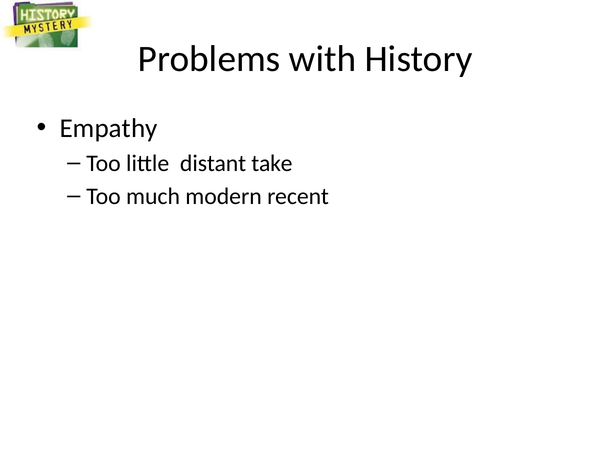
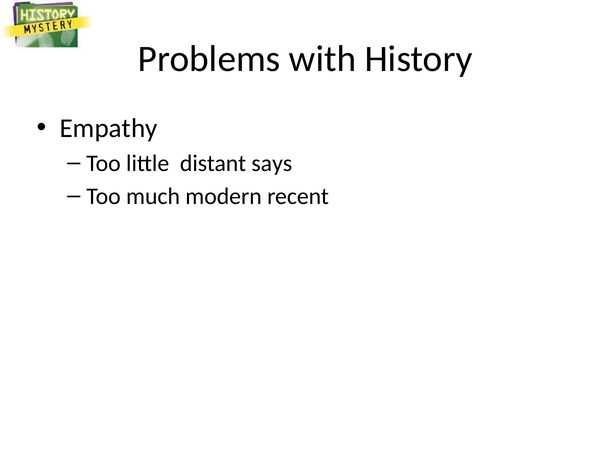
take: take -> says (272, 163)
